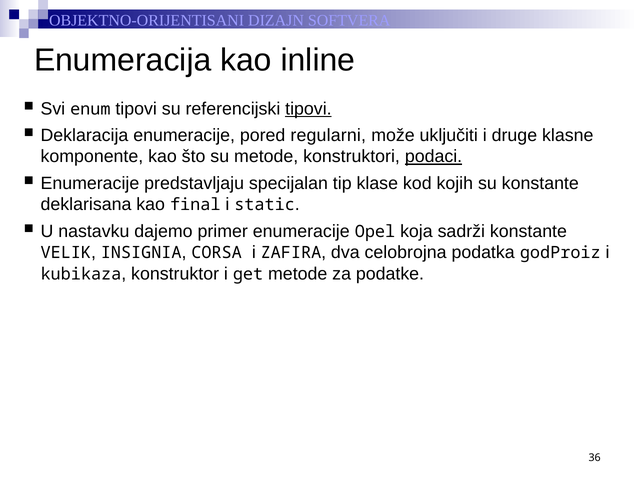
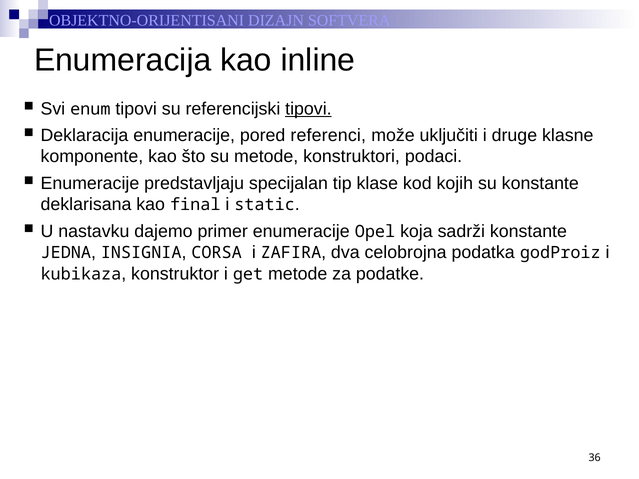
regularni: regularni -> referenci (328, 135)
podaci underline: present -> none (434, 157)
VELIK: VELIK -> JEDNA (66, 253)
